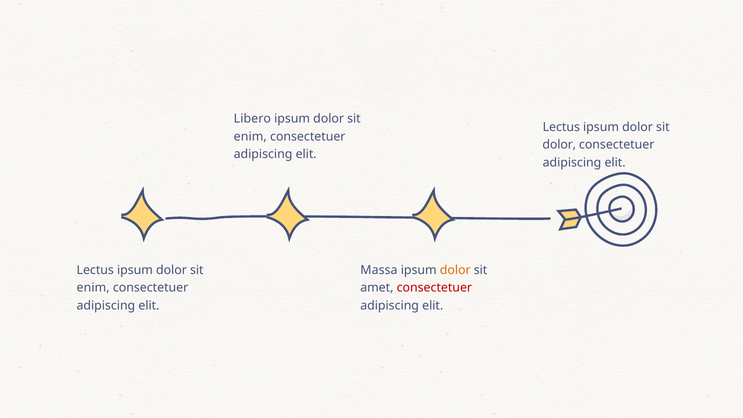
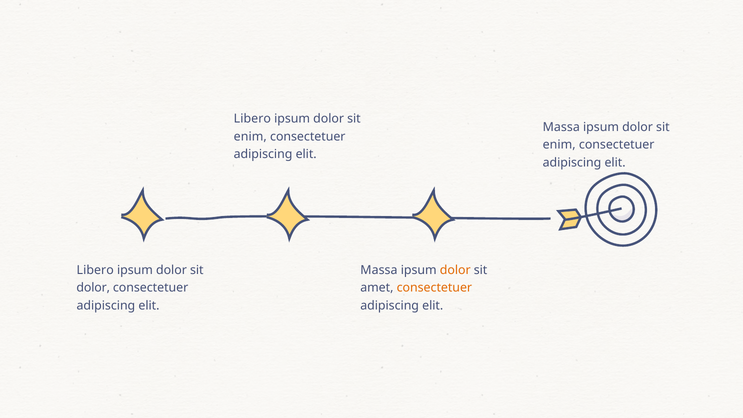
Lectus: Lectus -> Massa (561, 127)
dolor: dolor -> enim (559, 145)
Lectus: Lectus -> Libero (95, 270)
enim: enim -> dolor (93, 288)
consectetuer colour: red -> orange (434, 288)
